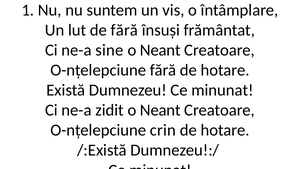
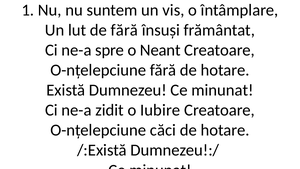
sine: sine -> spre (110, 50)
zidit o Neant: Neant -> Iubire (160, 110)
crin: crin -> căci (163, 130)
